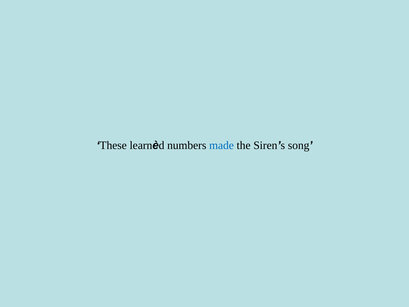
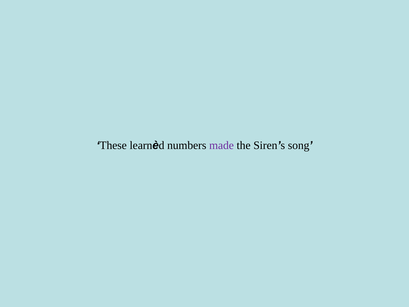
made colour: blue -> purple (222, 145)
